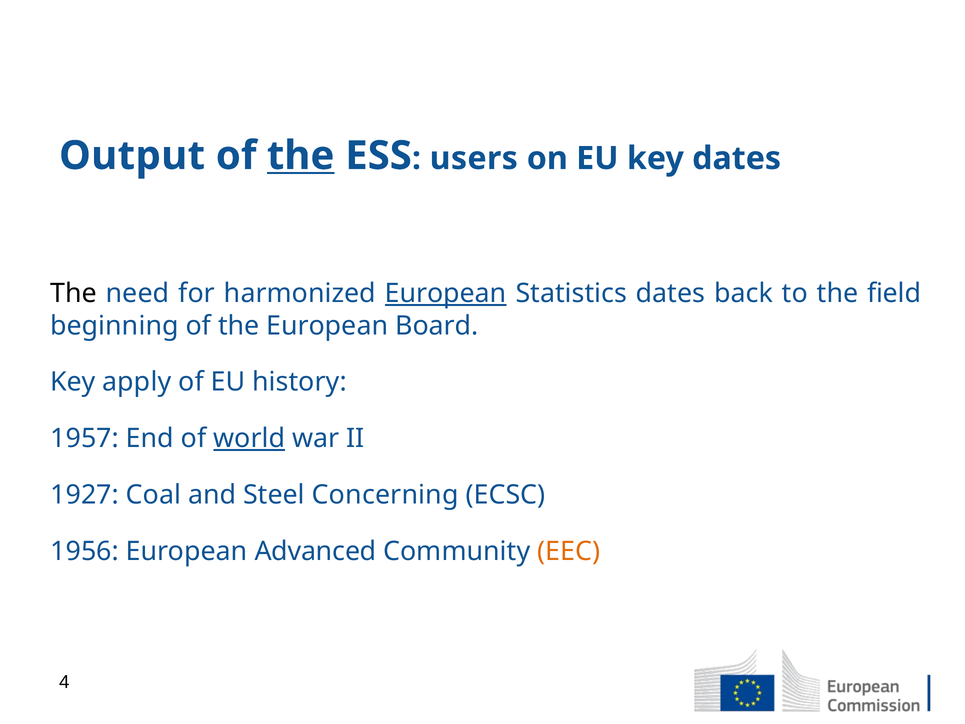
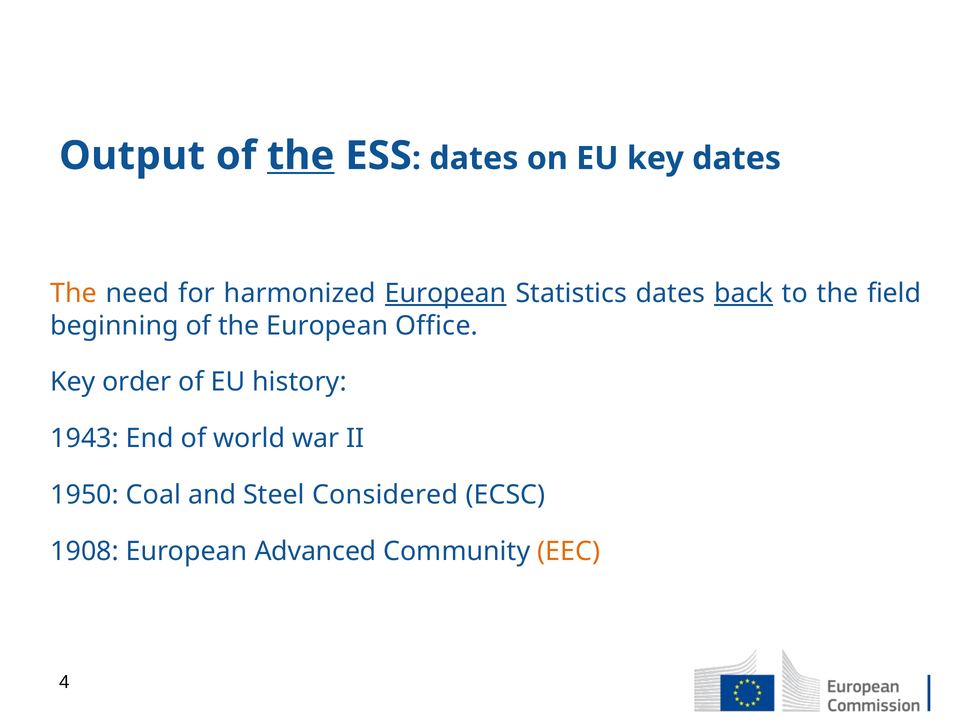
users: users -> dates (474, 158)
The colour: black -> orange (74, 293)
back underline: none -> present (744, 293)
Board: Board -> Office (437, 326)
apply: apply -> order (137, 382)
1957: 1957 -> 1943 (85, 438)
world underline: present -> none (249, 438)
1927: 1927 -> 1950 (85, 495)
Concerning: Concerning -> Considered (385, 495)
1956: 1956 -> 1908 (85, 551)
